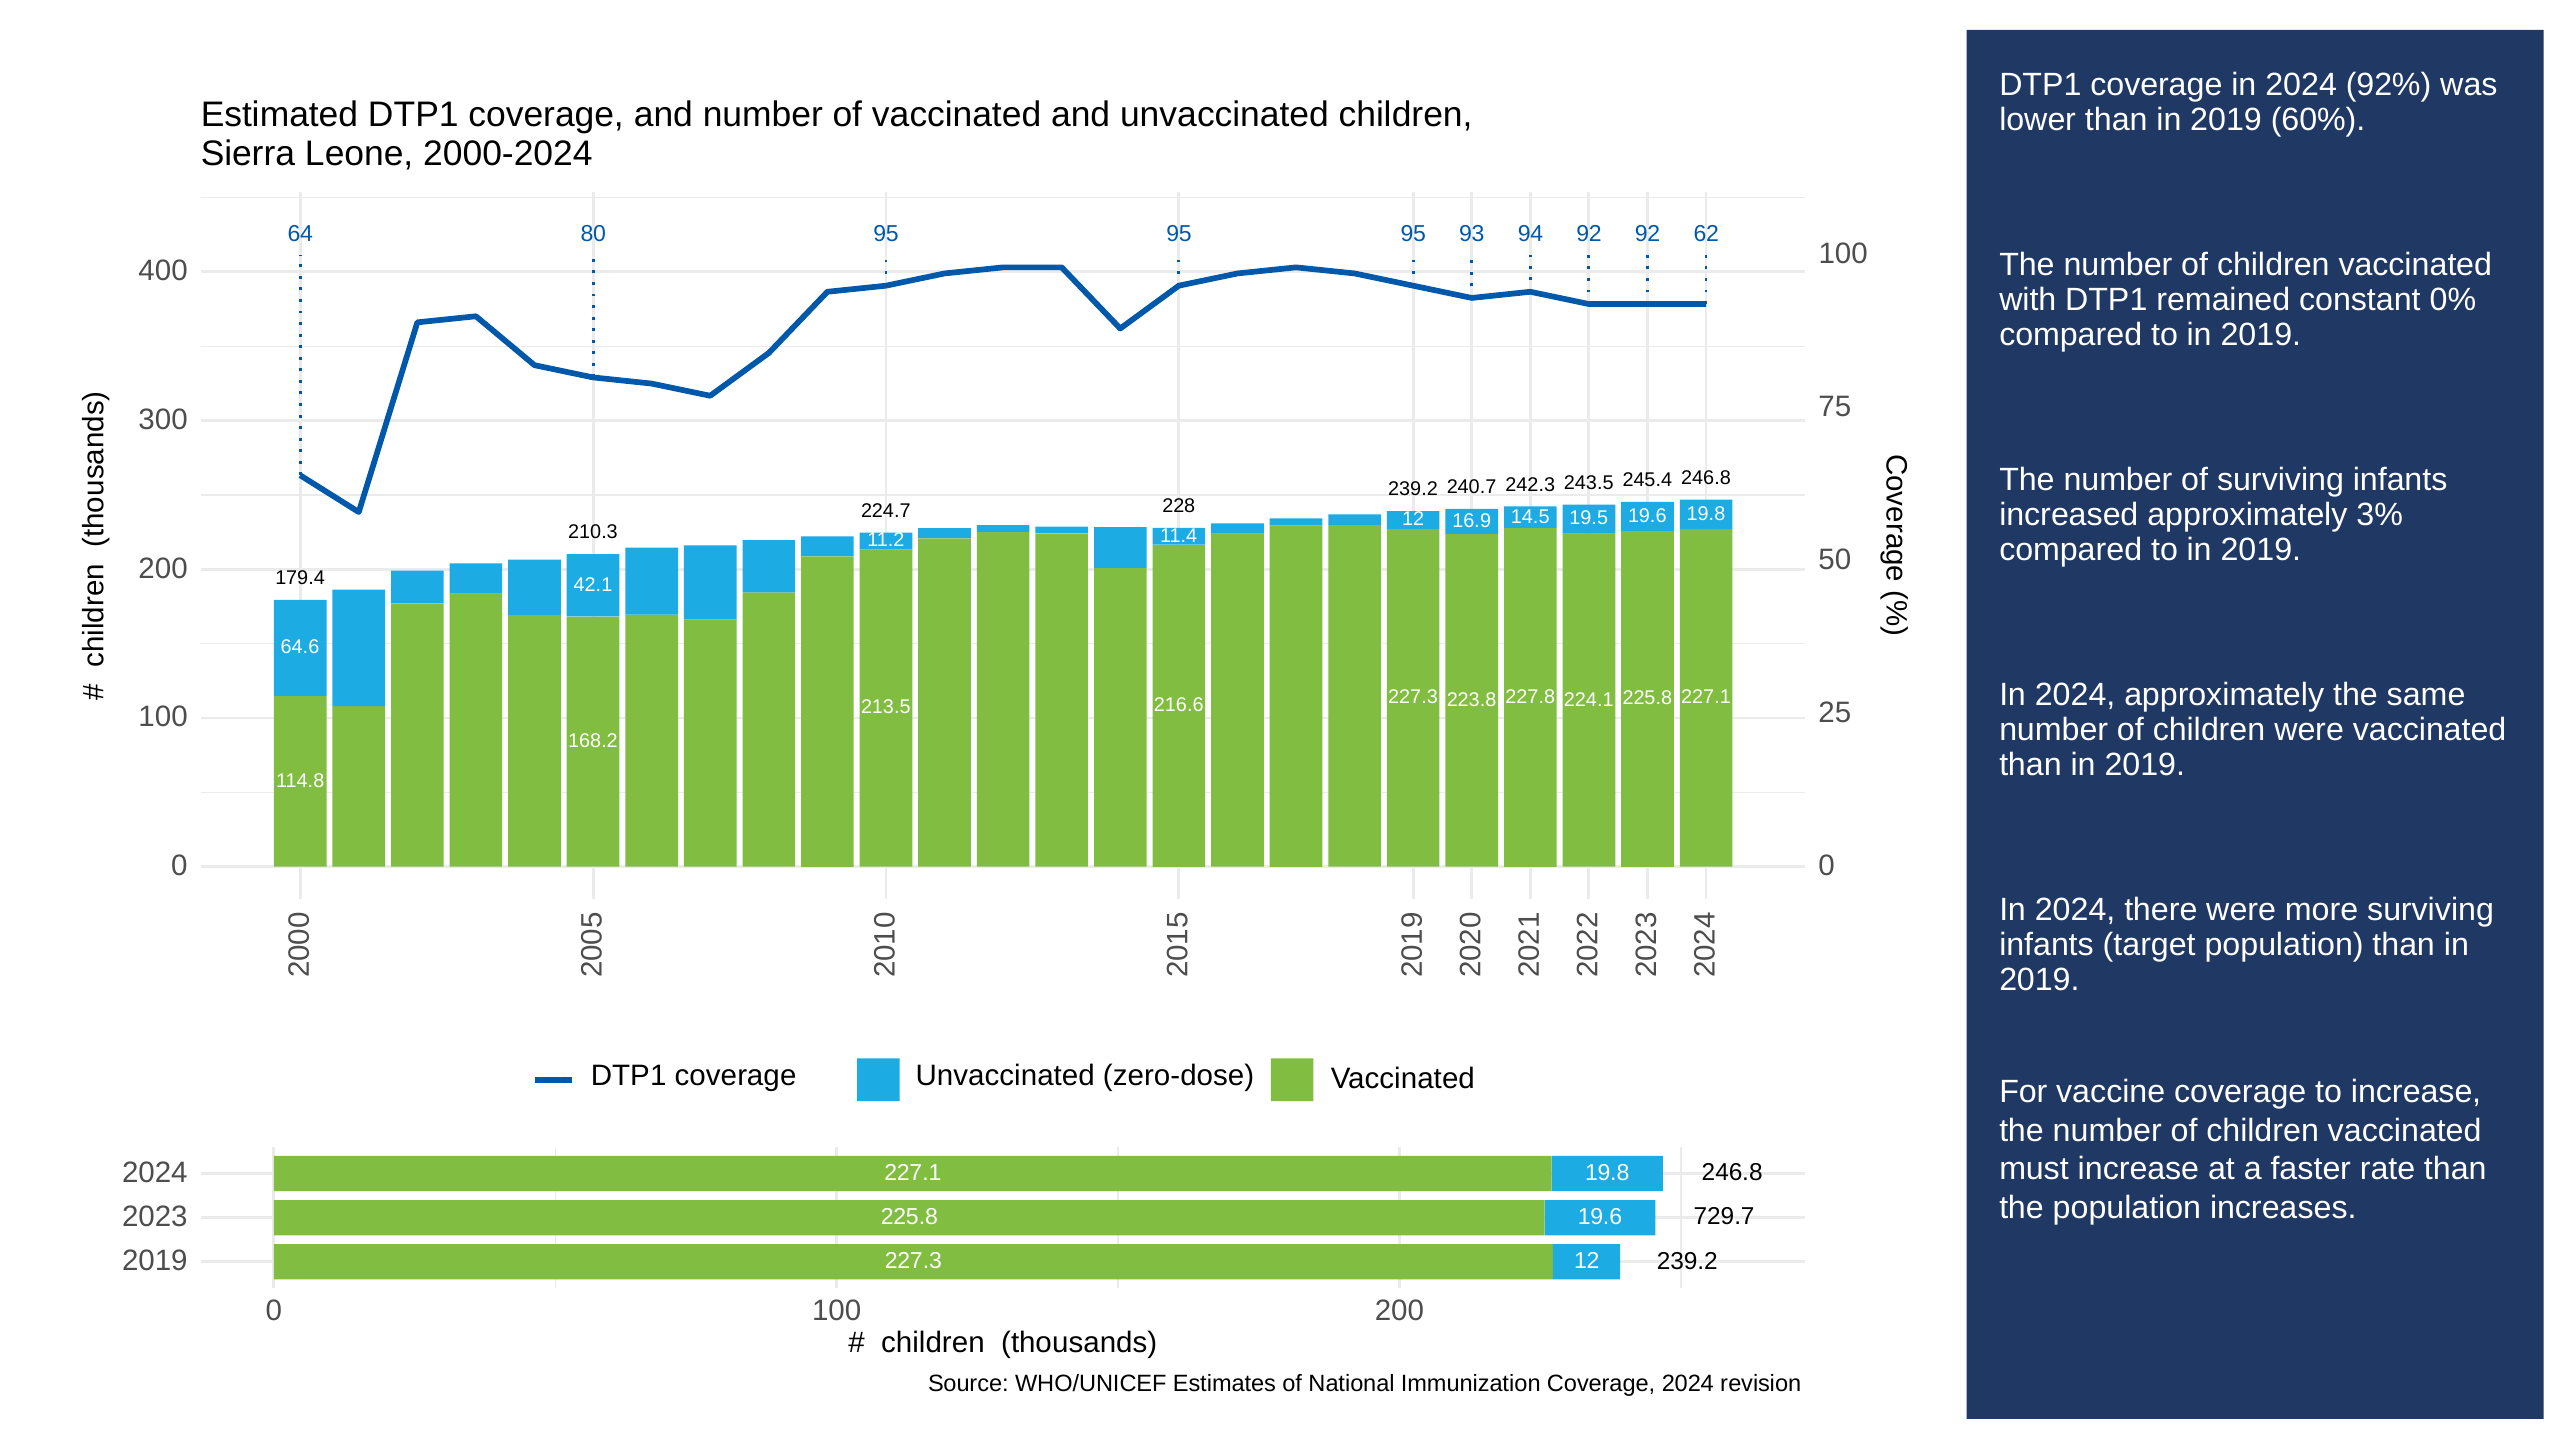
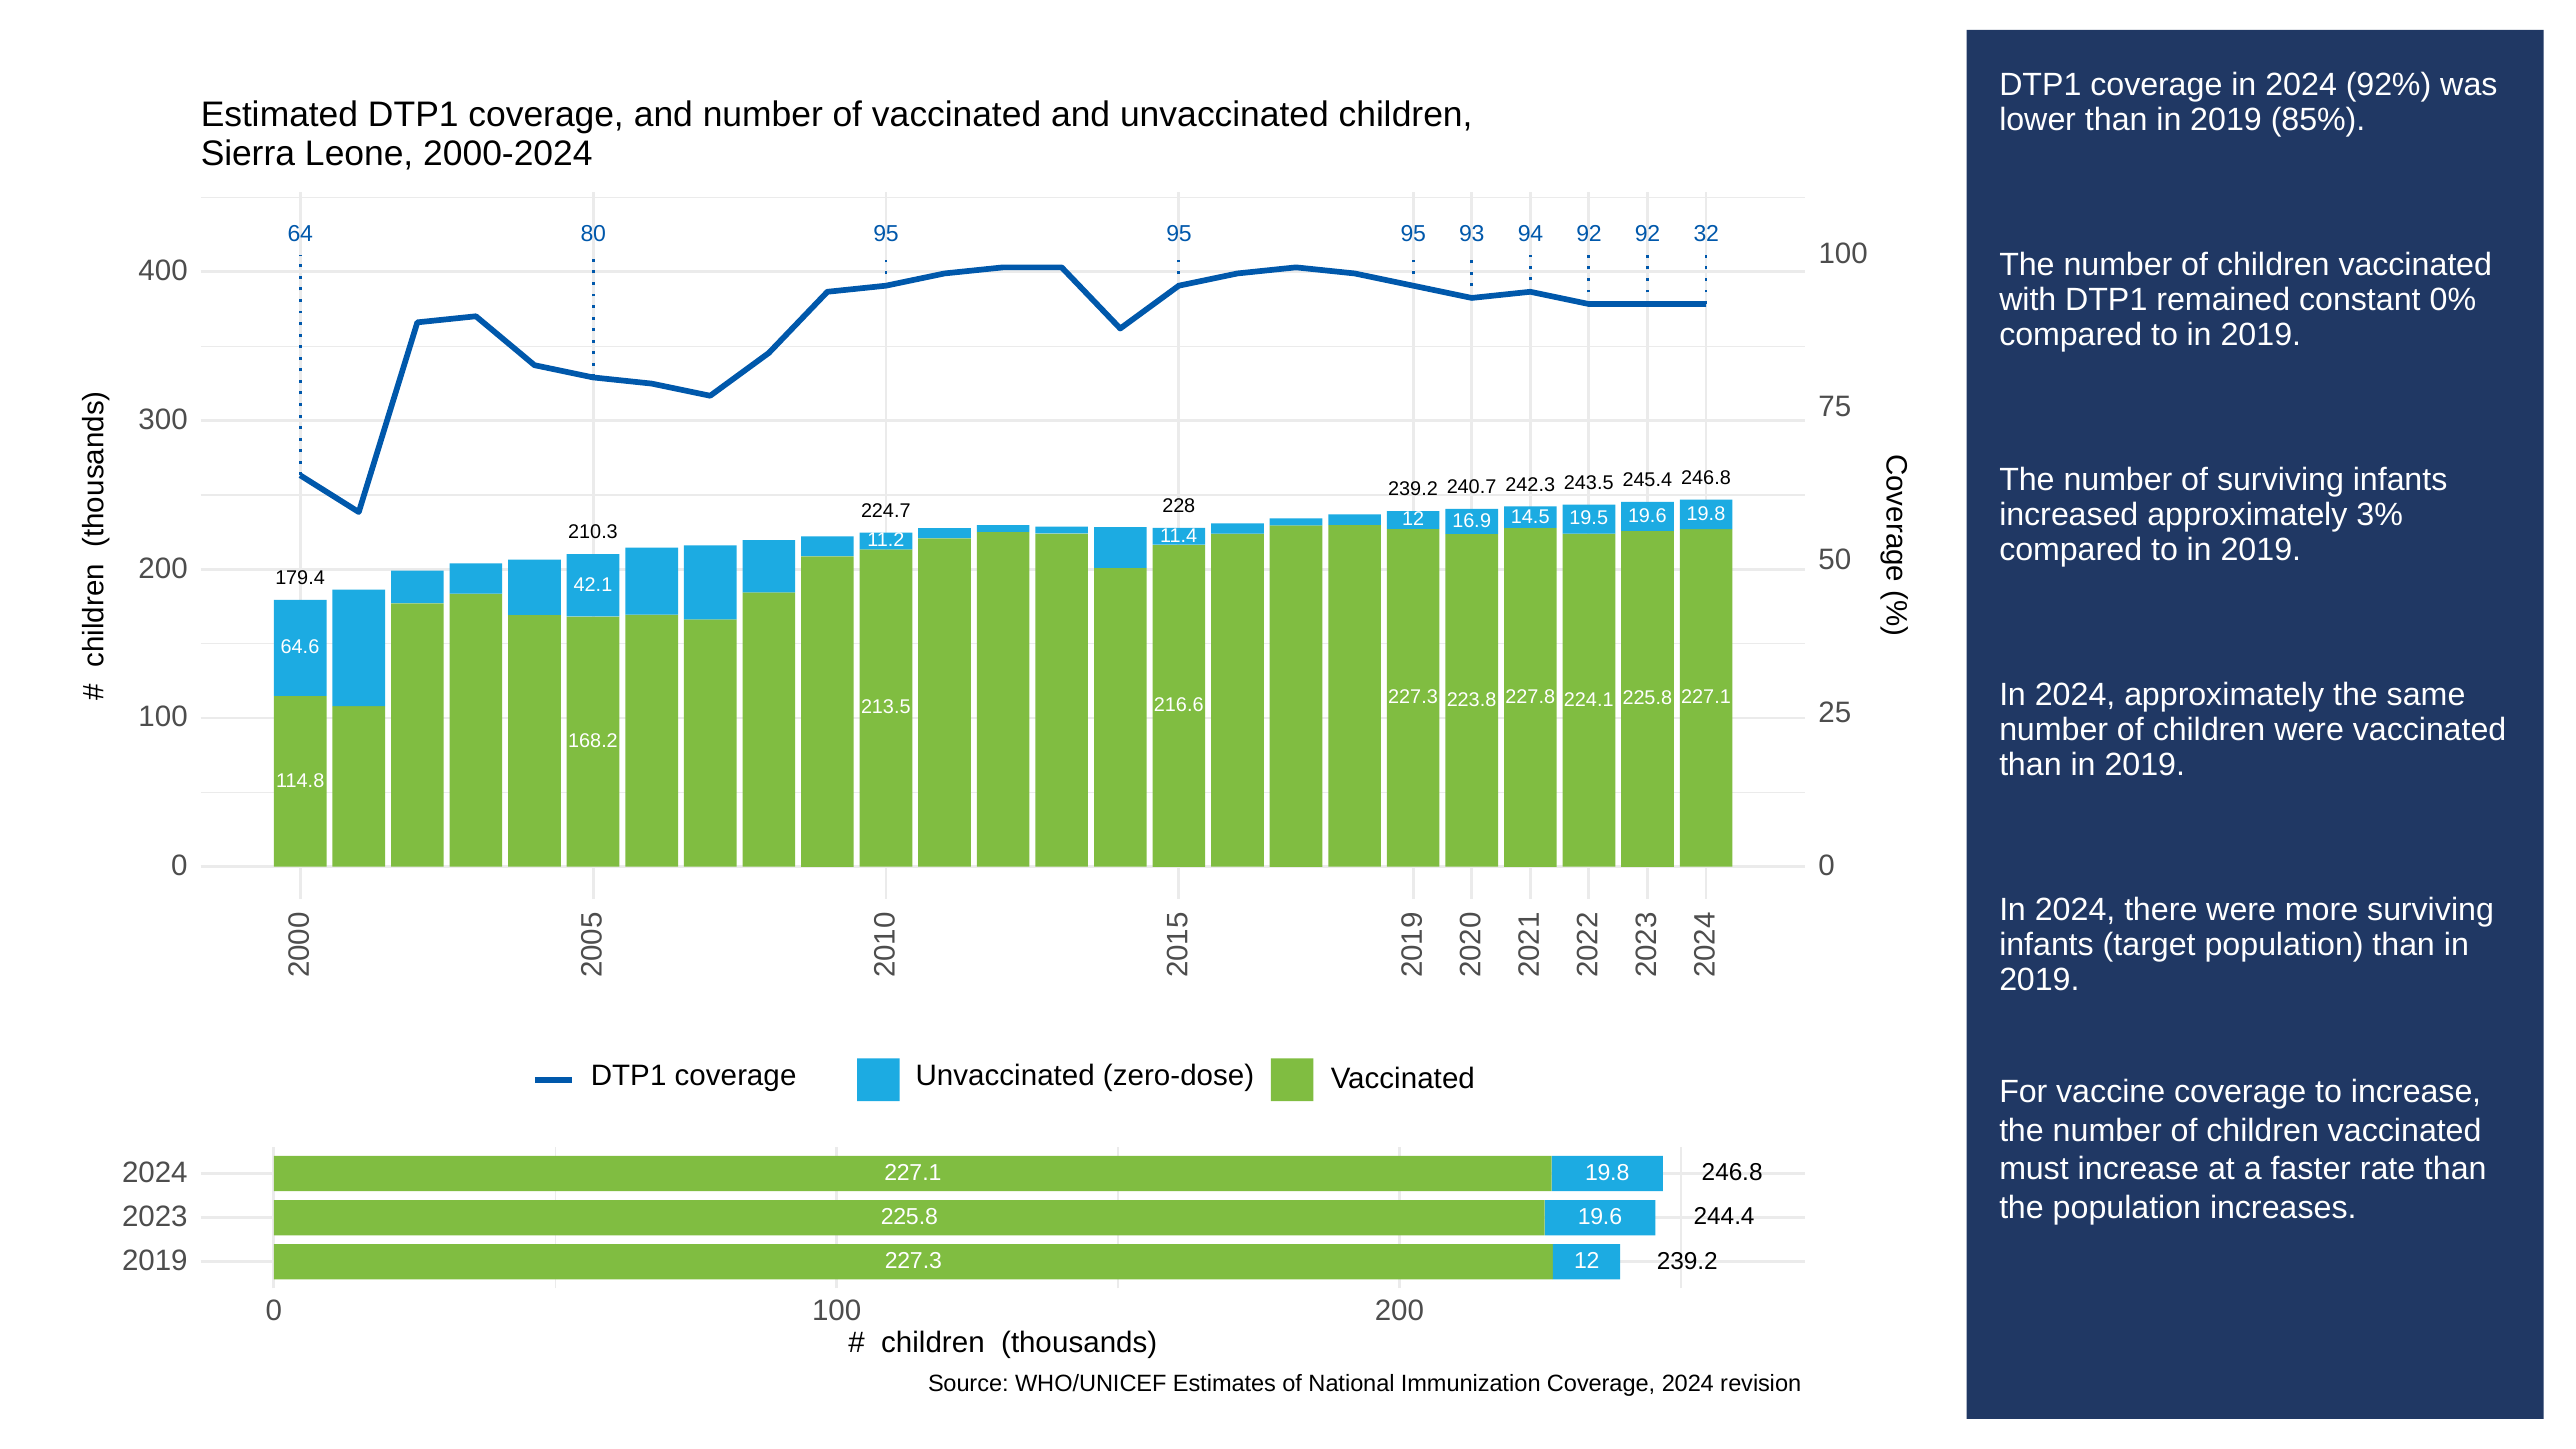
60%: 60% -> 85% (2318, 119)
62: 62 -> 32 (1706, 234)
729.7: 729.7 -> 244.4 (1724, 1217)
